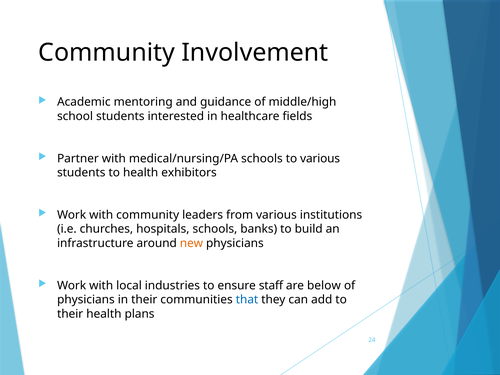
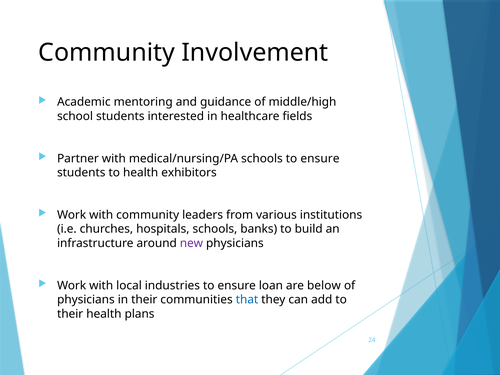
schools to various: various -> ensure (320, 159)
new colour: orange -> purple (191, 243)
staff: staff -> loan (271, 286)
